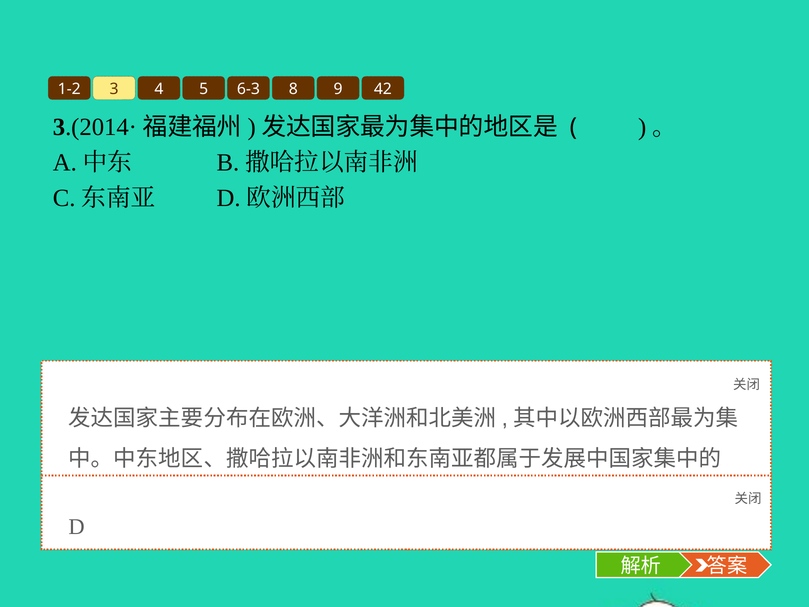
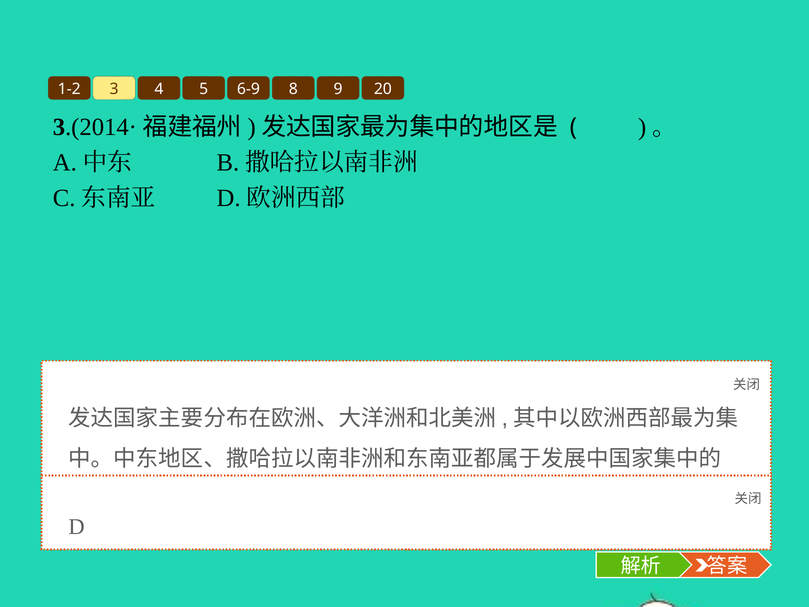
6-3: 6-3 -> 6-9 (248, 89)
42: 42 -> 20 (383, 89)
